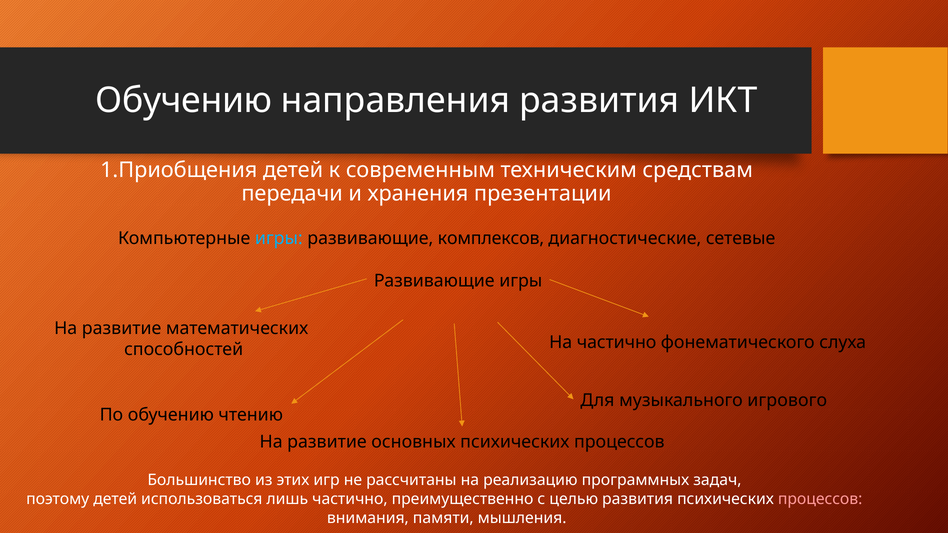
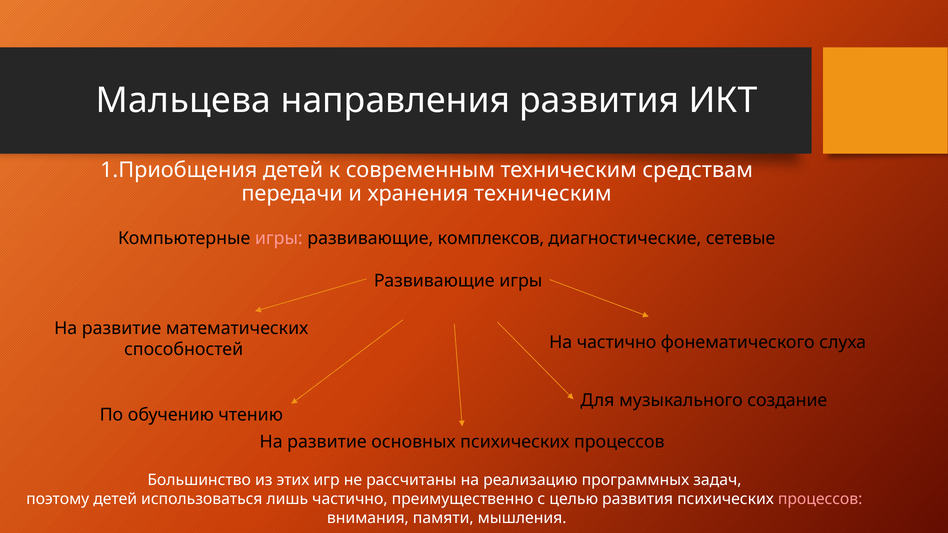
Обучению: Обучению -> Мальцева (183, 100)
хранения презентации: презентации -> техническим (543, 194)
игры colour: light blue -> pink (279, 239)
игрового: игрового -> создание (787, 401)
